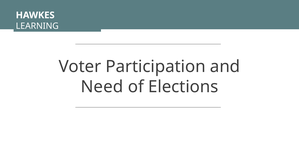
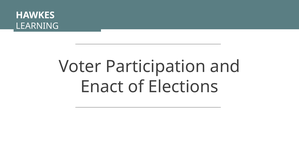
Need: Need -> Enact (102, 87)
